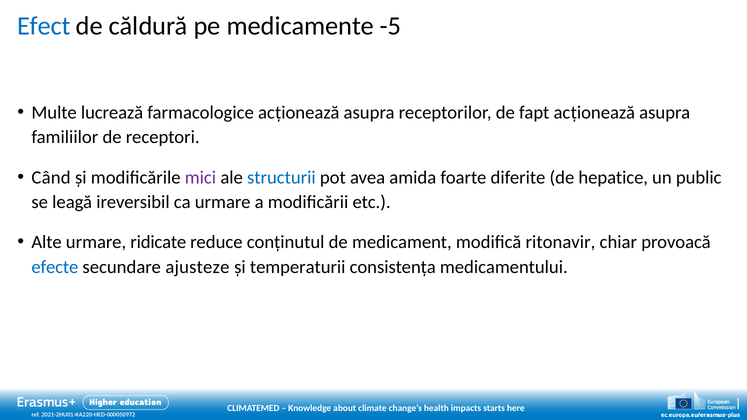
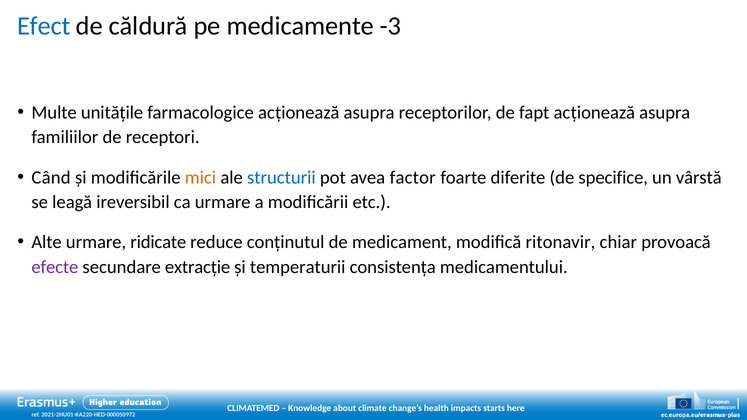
-5: -5 -> -3 (391, 26)
lucrează: lucrează -> unitățile (112, 113)
mici colour: purple -> orange (200, 178)
amida: amida -> factor (413, 178)
hepatice: hepatice -> specifice (613, 178)
public: public -> vârstă (699, 178)
efecte colour: blue -> purple (55, 267)
ajusteze: ajusteze -> extracție (198, 267)
